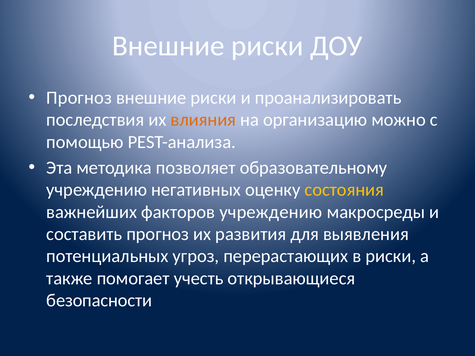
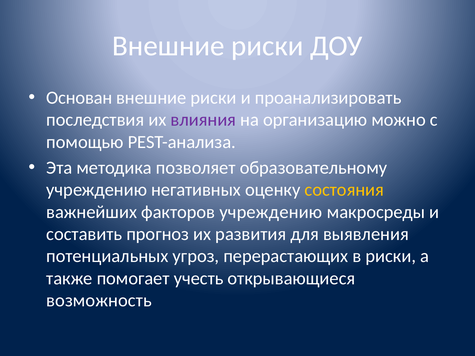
Прогноз: Прогноз -> Основан (79, 98)
влияния colour: orange -> purple (203, 120)
безопасности: безопасности -> возможность (99, 301)
